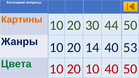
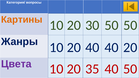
30 44: 44 -> 50 (112, 25)
14: 14 -> 40 (92, 48)
53: 53 -> 20 (130, 48)
Цвета colour: green -> purple (16, 64)
10: 10 -> 35 (92, 69)
